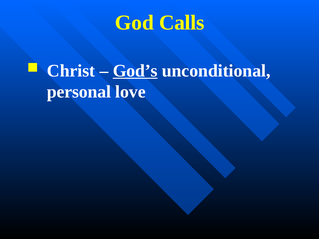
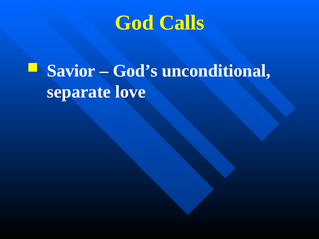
Christ: Christ -> Savior (71, 71)
God’s underline: present -> none (135, 71)
personal: personal -> separate (79, 92)
